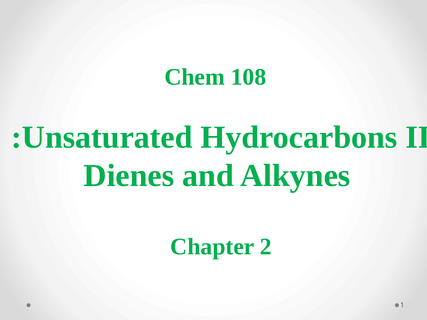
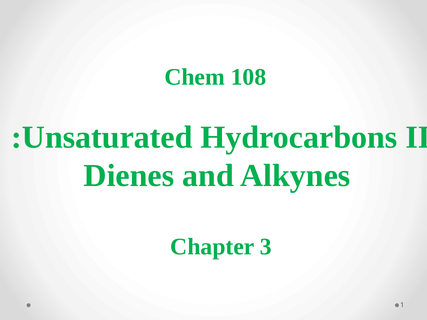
2: 2 -> 3 (266, 247)
